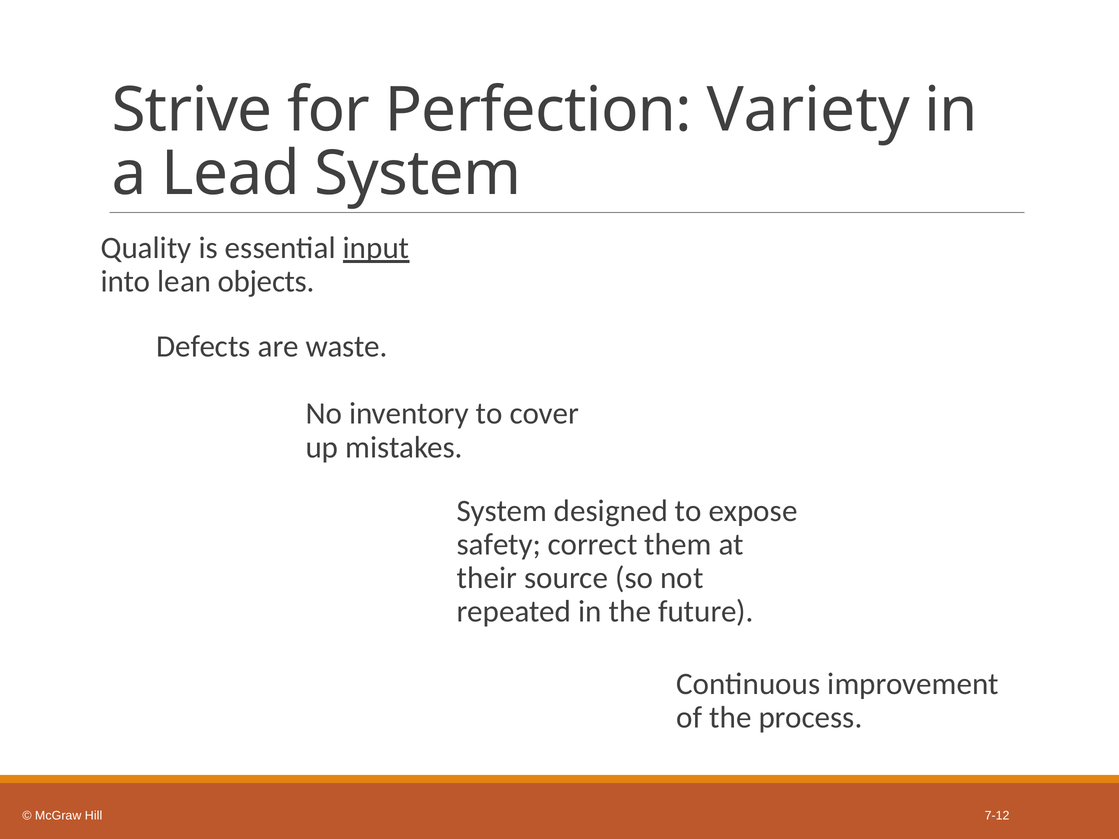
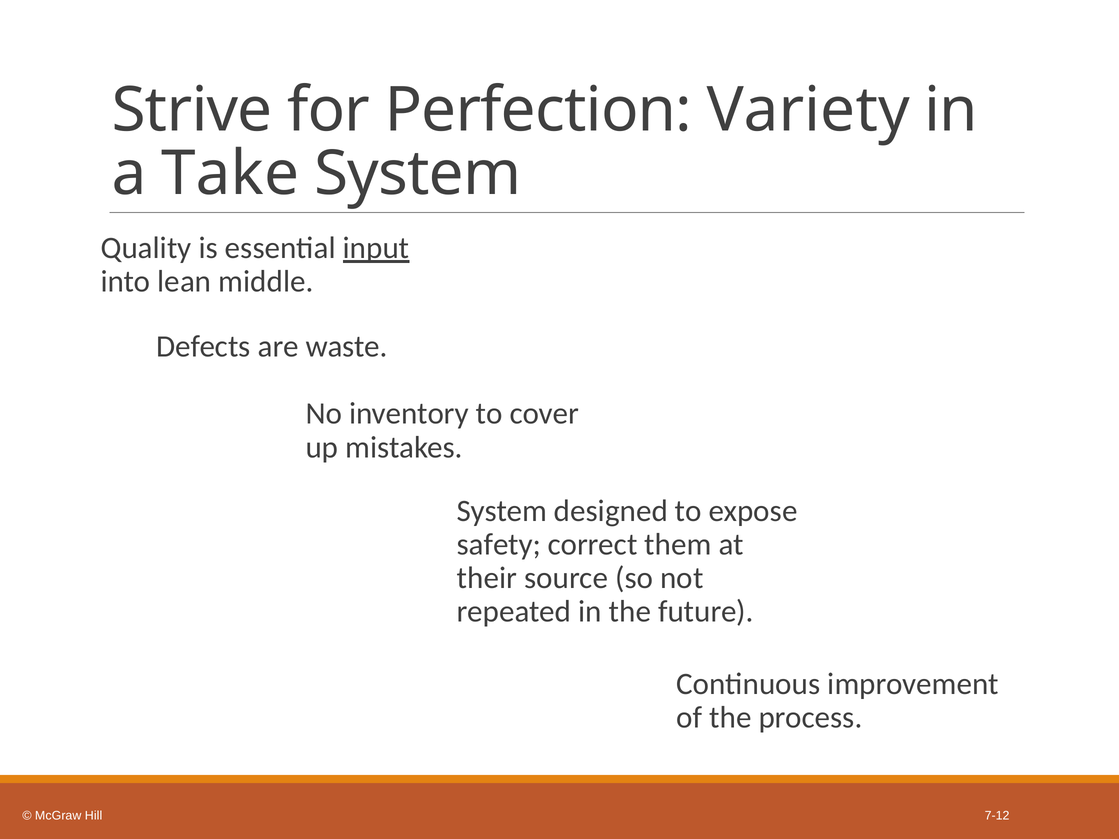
Lead: Lead -> Take (230, 174)
objects: objects -> middle (266, 282)
